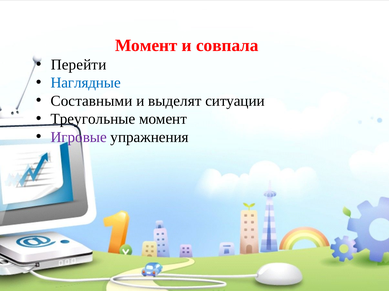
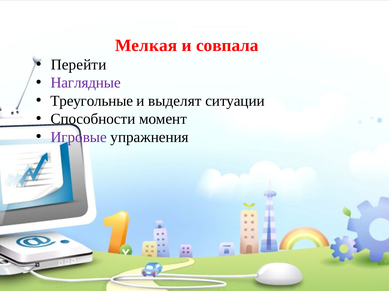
Момент: Момент -> Мелкая (146, 45)
Наглядные colour: blue -> purple (86, 83)
Составными: Составными -> Треугольные (92, 101)
Треугольные: Треугольные -> Способности (93, 119)
